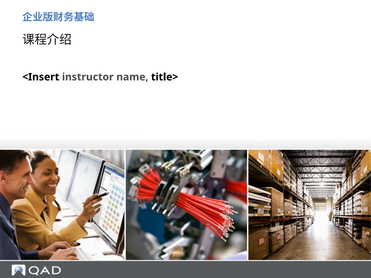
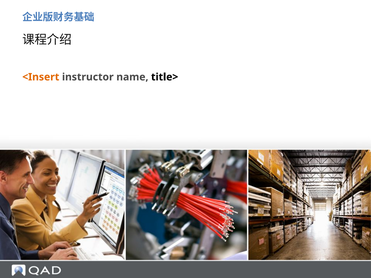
<Insert colour: black -> orange (41, 77)
